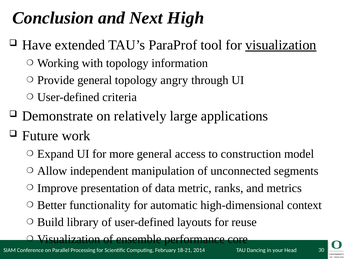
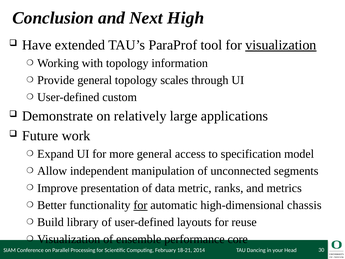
angry: angry -> scales (174, 80)
criteria: criteria -> custom (120, 97)
construction: construction -> specification (251, 154)
for underline: none -> present (140, 205)
context: context -> chassis (304, 205)
